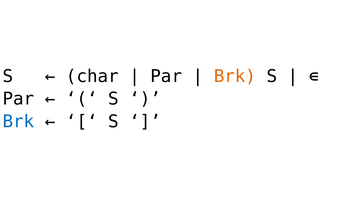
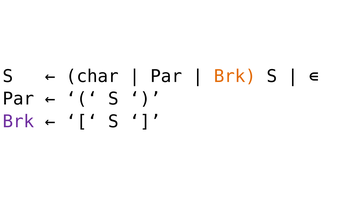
Brk colour: blue -> purple (18, 121)
